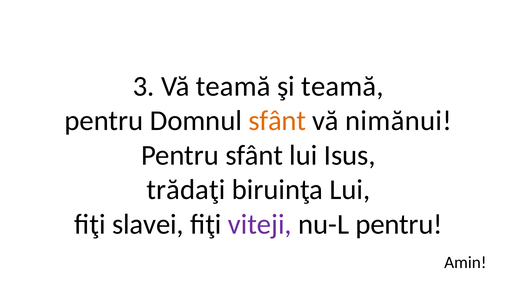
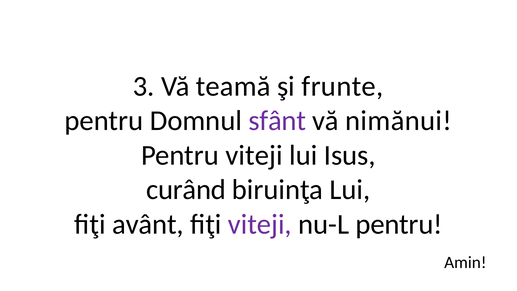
şi teamă: teamă -> frunte (342, 86)
sfânt colour: orange -> purple (277, 121)
Pentru sfânt: sfânt -> viteji (254, 155)
trădaţi: trădaţi -> curând (186, 190)
slavei: slavei -> avânt (148, 224)
